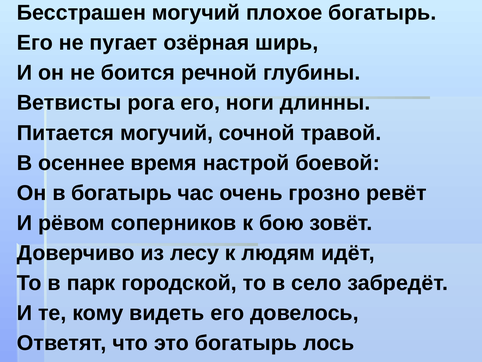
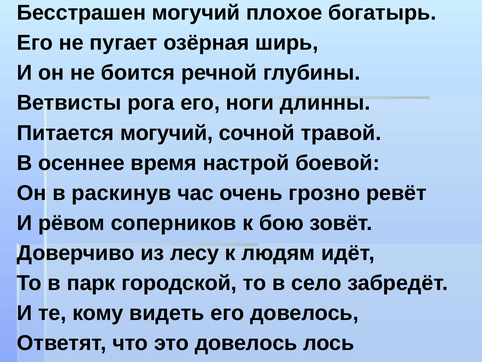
в богатырь: богатырь -> раскинув (121, 193)
это богатырь: богатырь -> довелось (246, 343)
